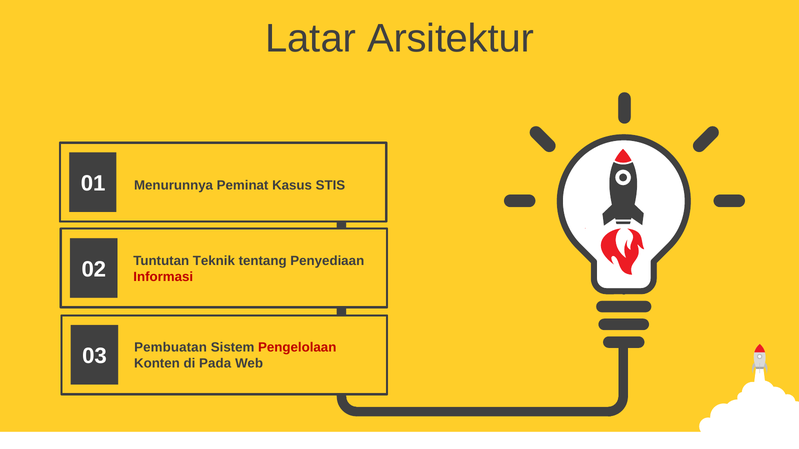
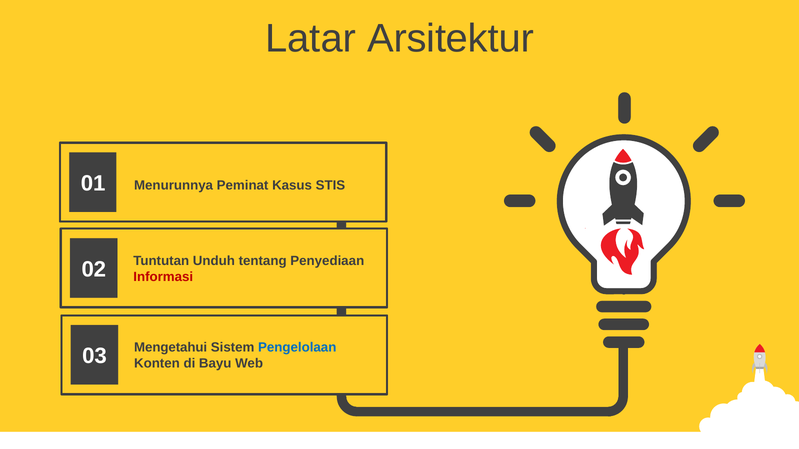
Teknik: Teknik -> Unduh (214, 261)
Pembuatan: Pembuatan -> Mengetahui (171, 348)
Pengelolaan colour: red -> blue (297, 348)
Pada: Pada -> Bayu (215, 364)
